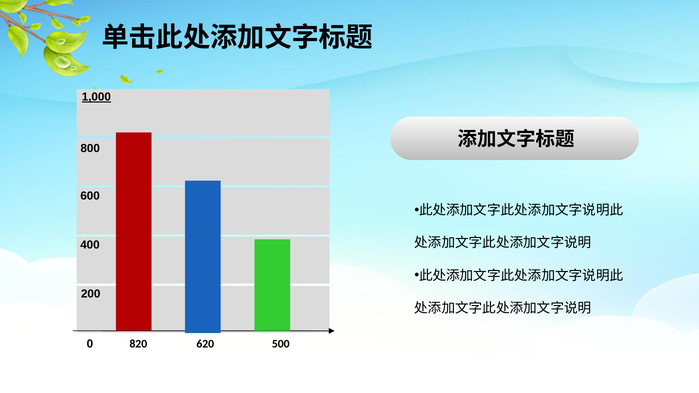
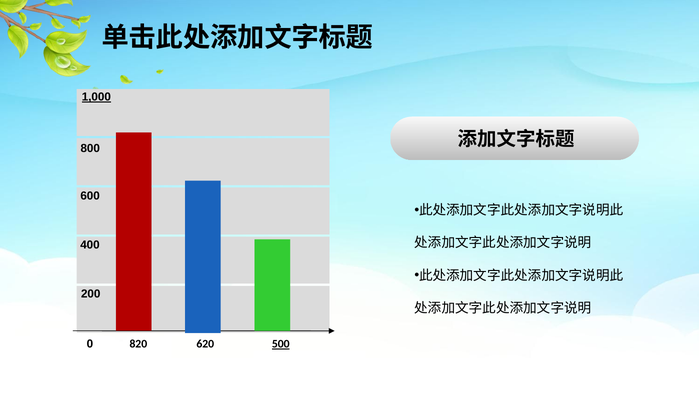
500 underline: none -> present (281, 344)
